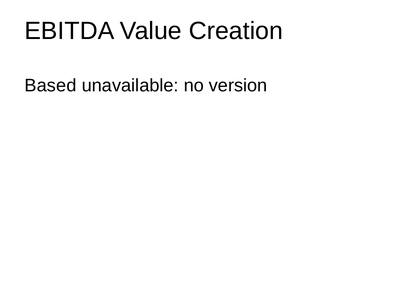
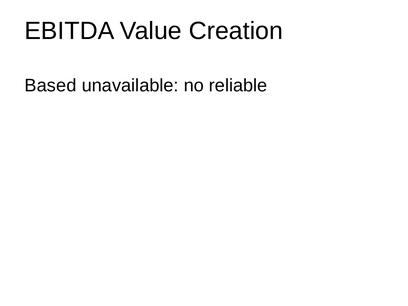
version: version -> reliable (238, 86)
